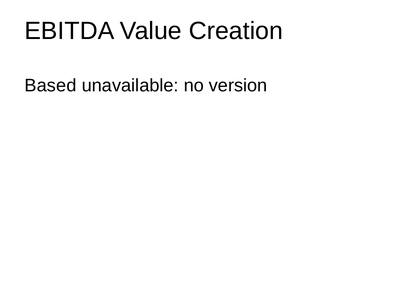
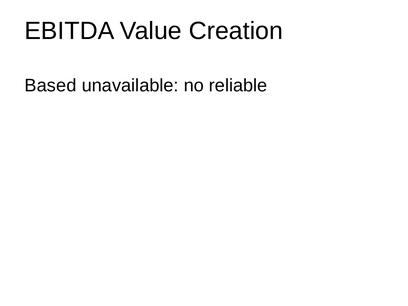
version: version -> reliable (238, 86)
